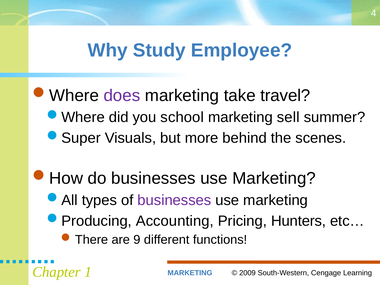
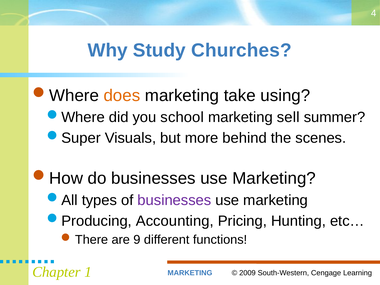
Employee: Employee -> Churches (241, 50)
does colour: purple -> orange (122, 96)
travel: travel -> using (285, 96)
Hunters: Hunters -> Hunting (299, 221)
